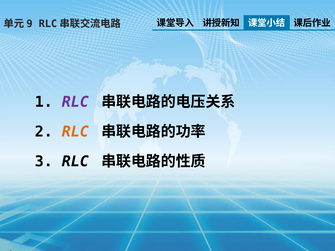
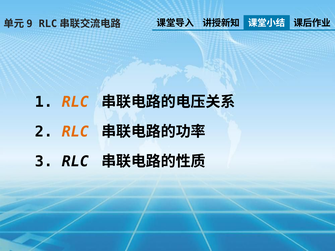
RLC colour: purple -> orange (75, 102)
